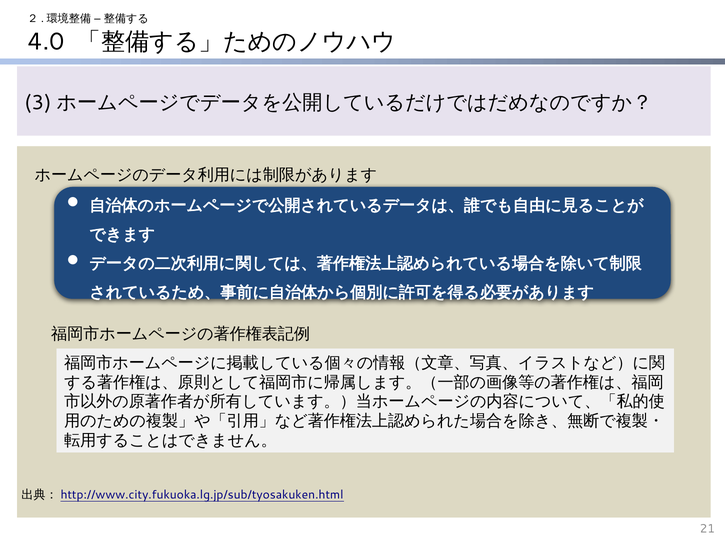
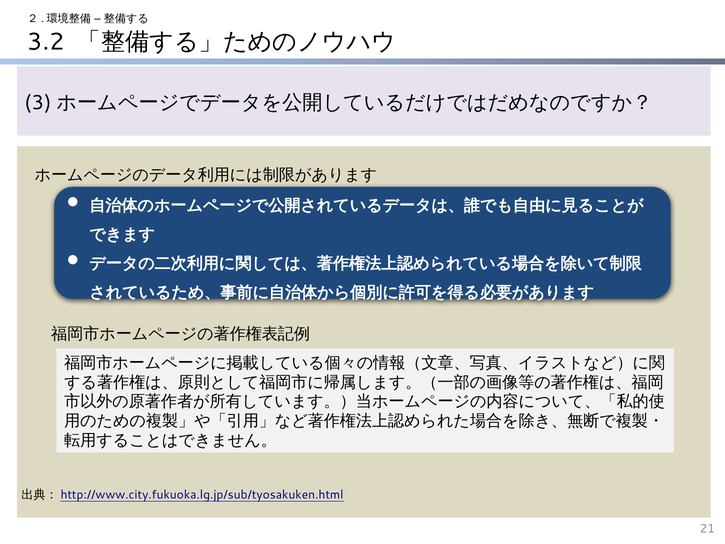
4.0: 4.0 -> 3.2 (46, 42)
